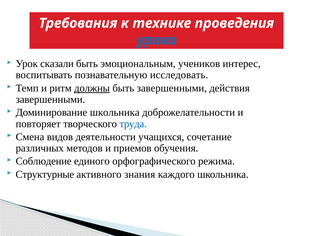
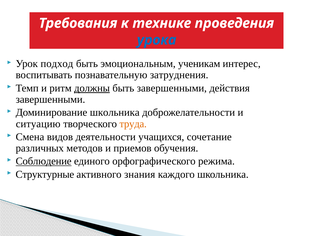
сказали: сказали -> подход (57, 64)
учеников: учеников -> ученикам (199, 64)
исследовать: исследовать -> затруднения (179, 75)
повторяет: повторяет -> ситуацию (38, 124)
труда colour: blue -> orange (133, 124)
Соблюдение underline: none -> present (44, 161)
